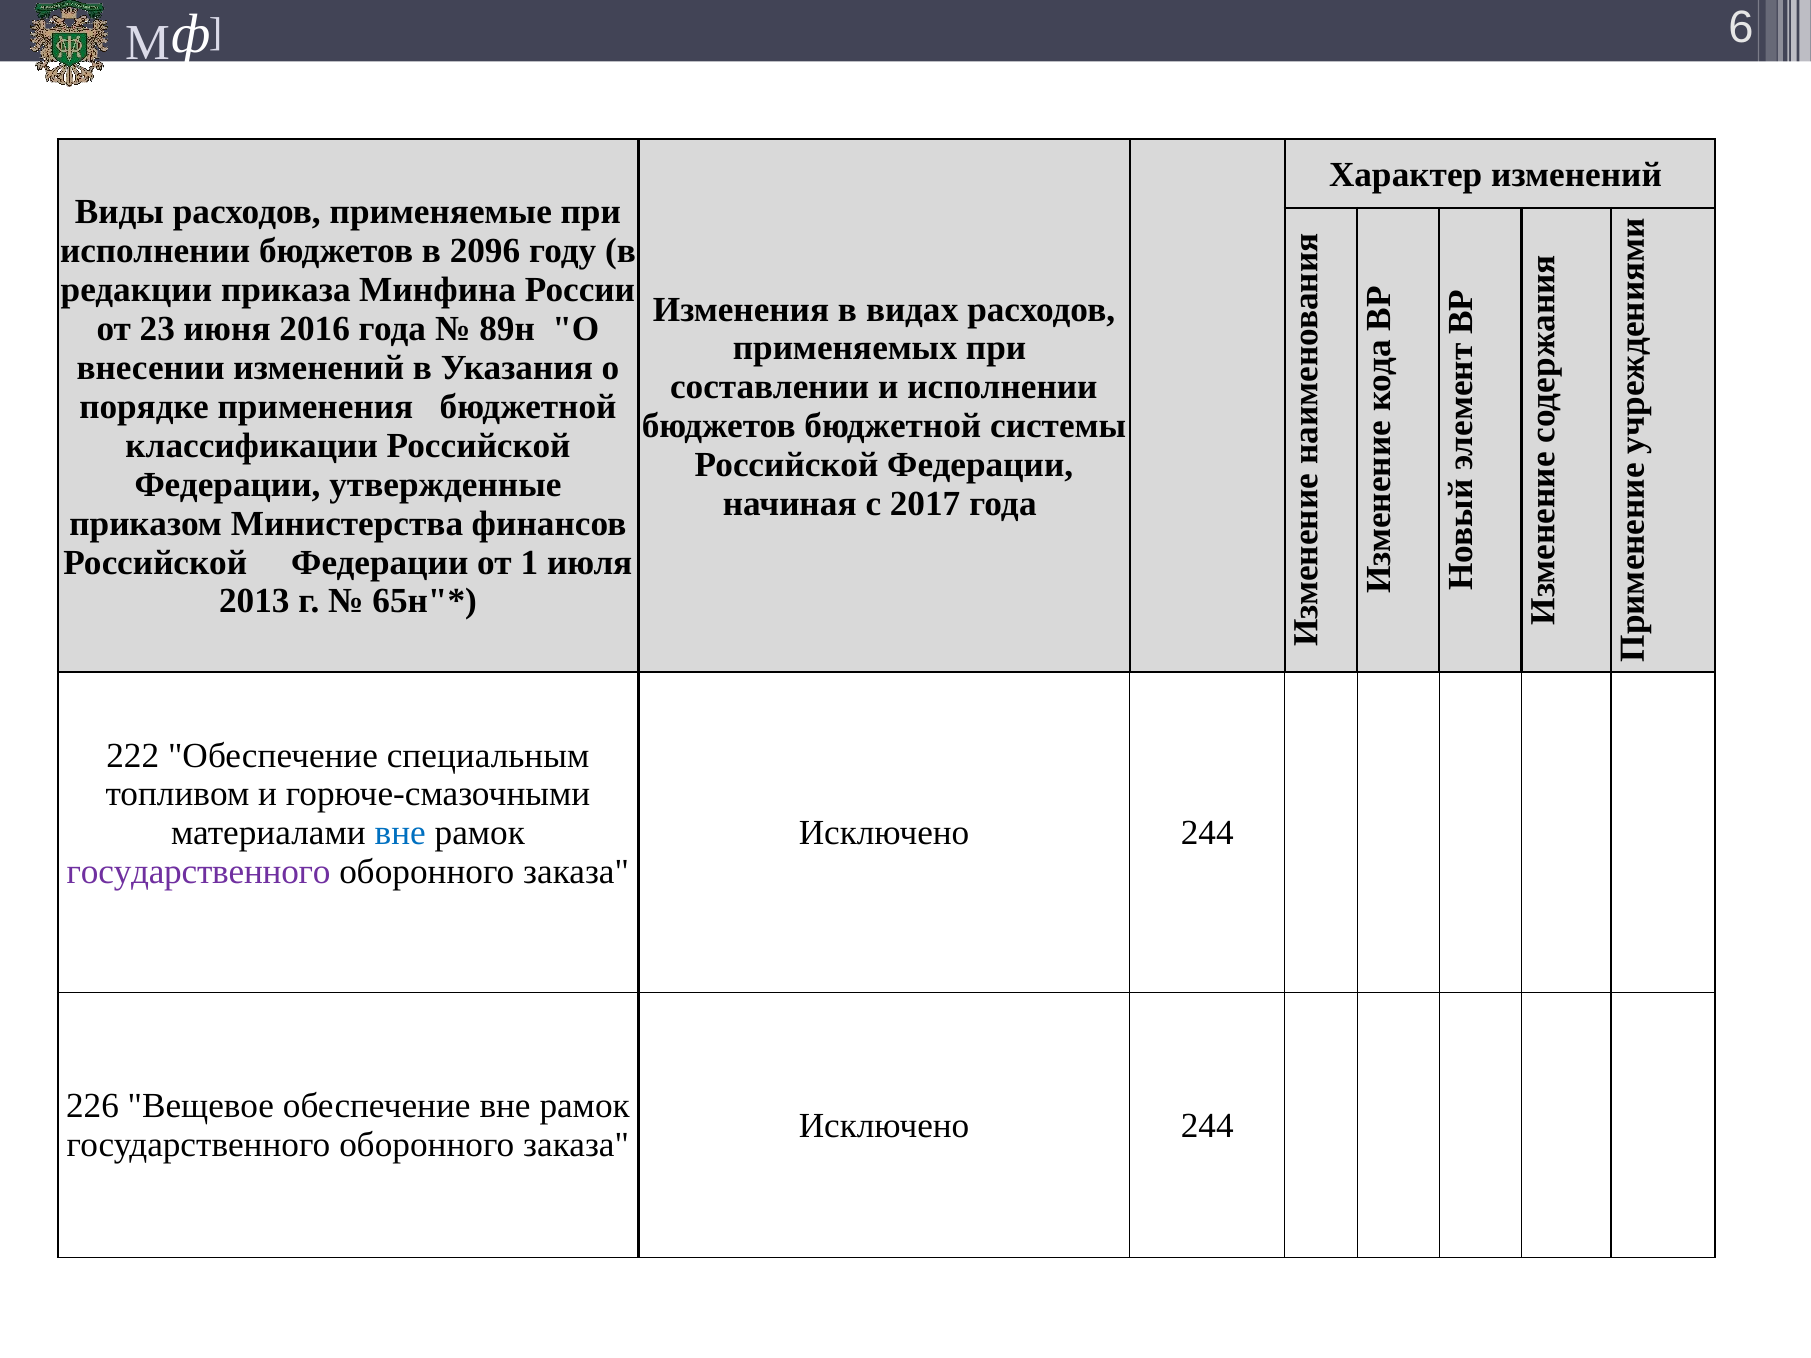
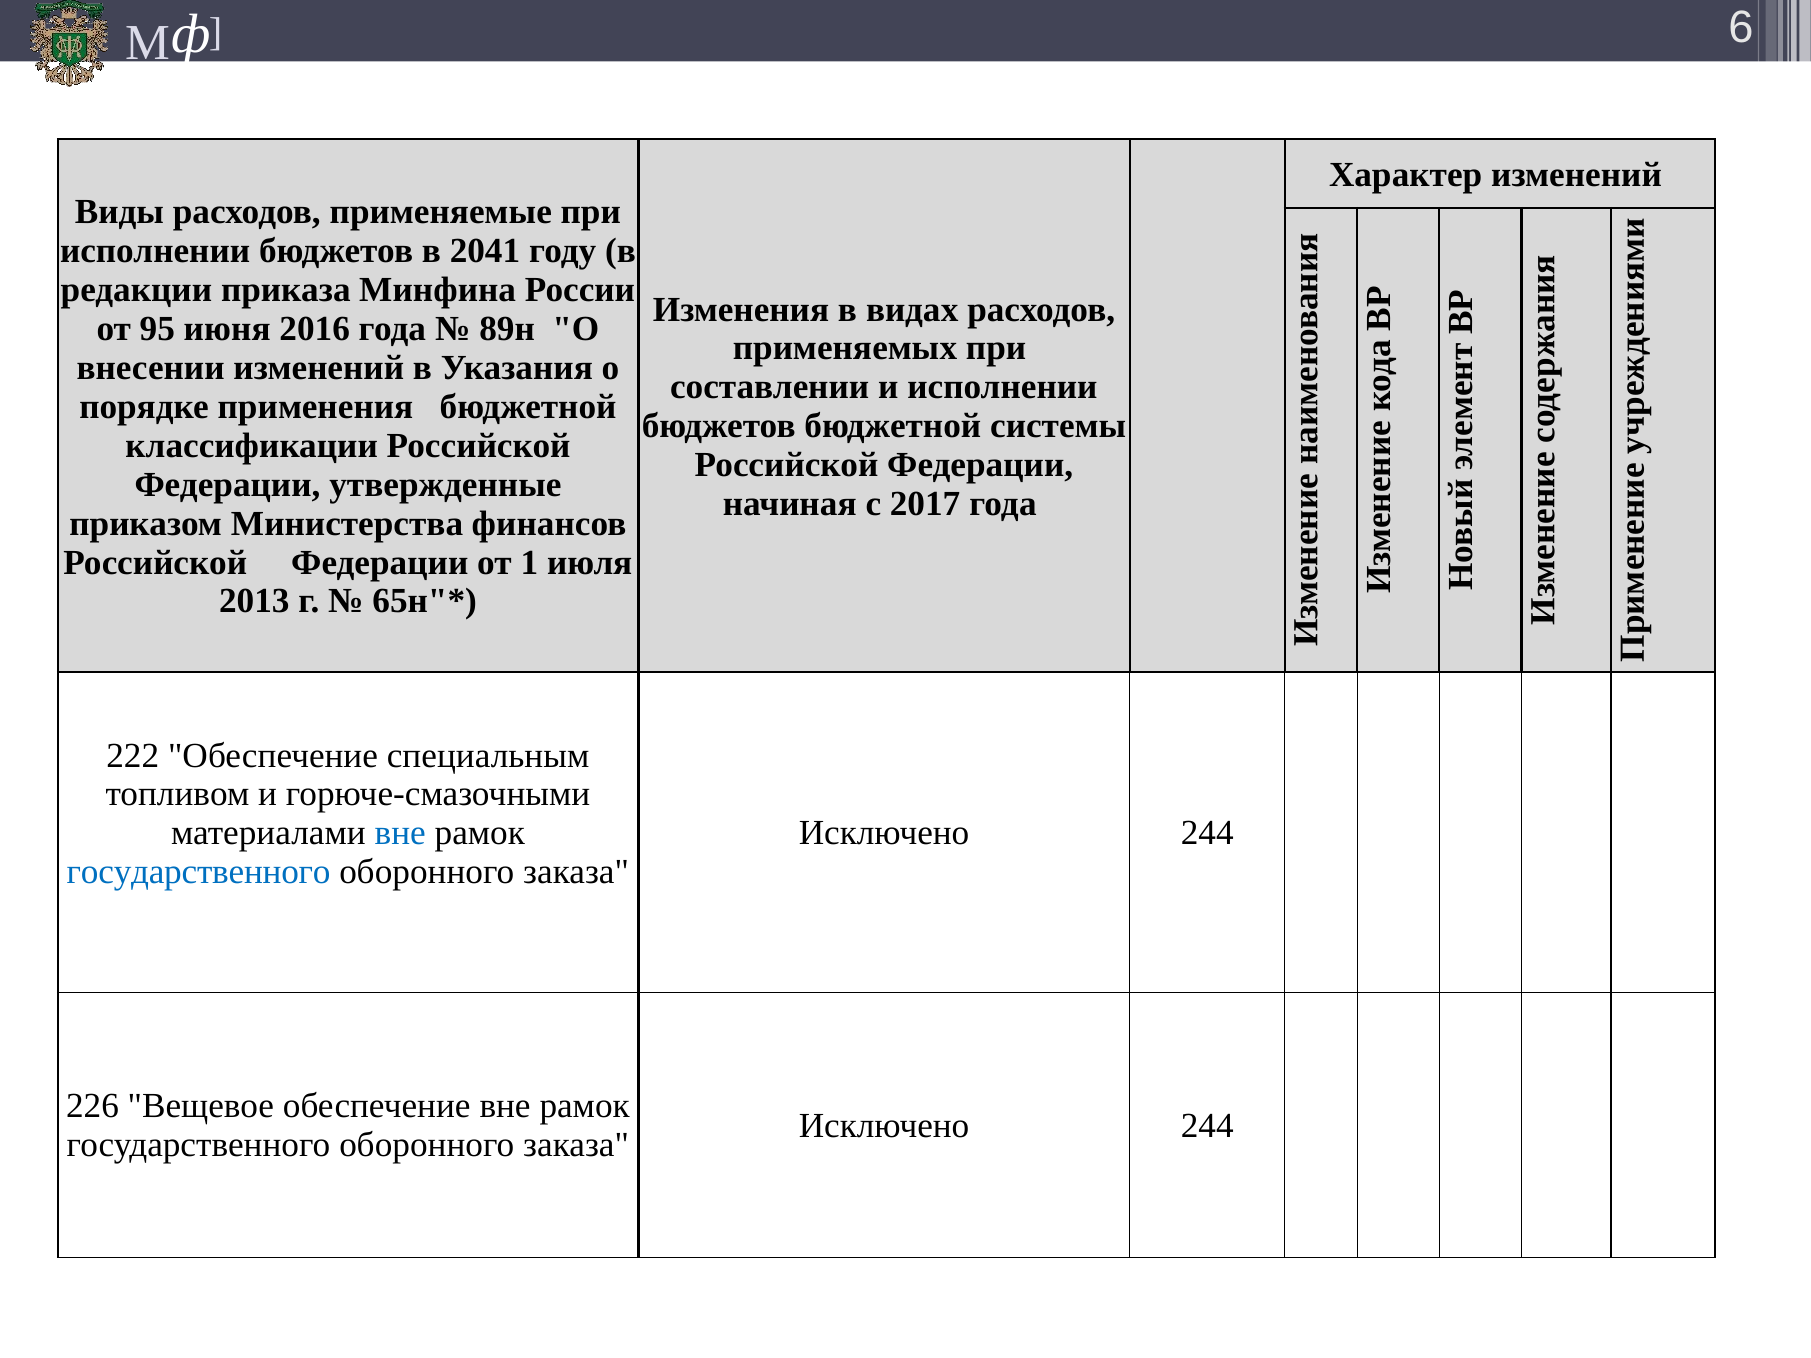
2096: 2096 -> 2041 (485, 251)
23: 23 -> 95 (157, 329)
государственного colour: purple -> blue (199, 872)
